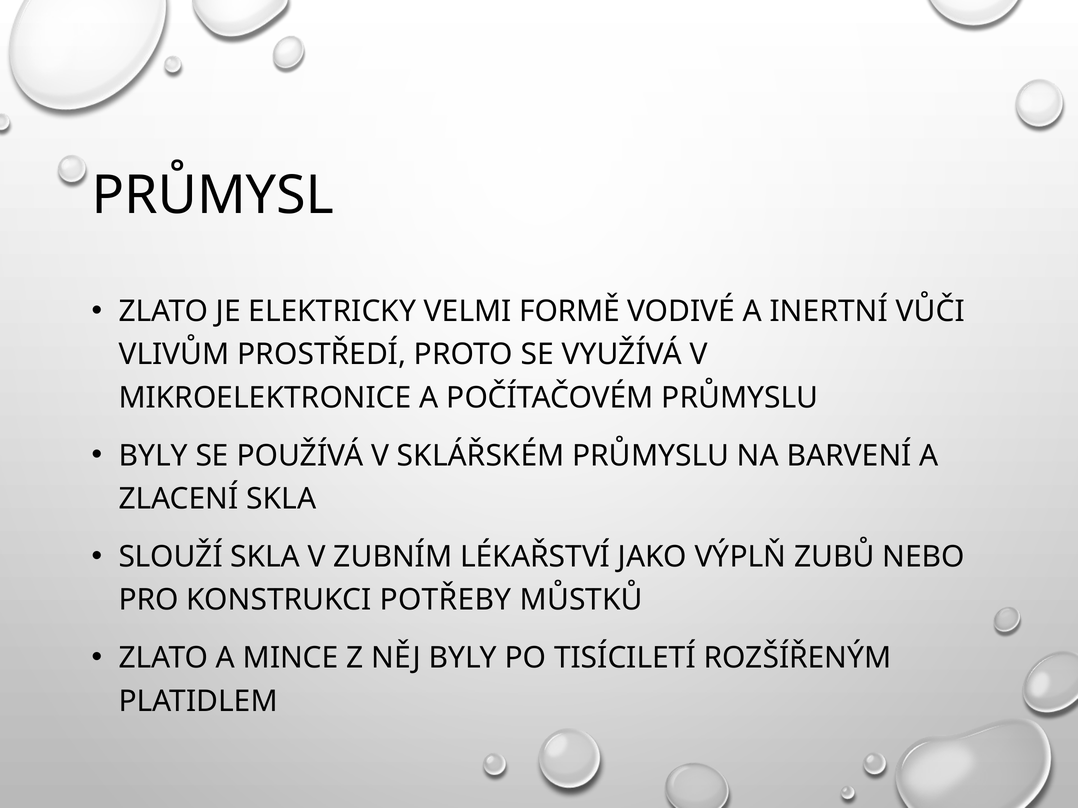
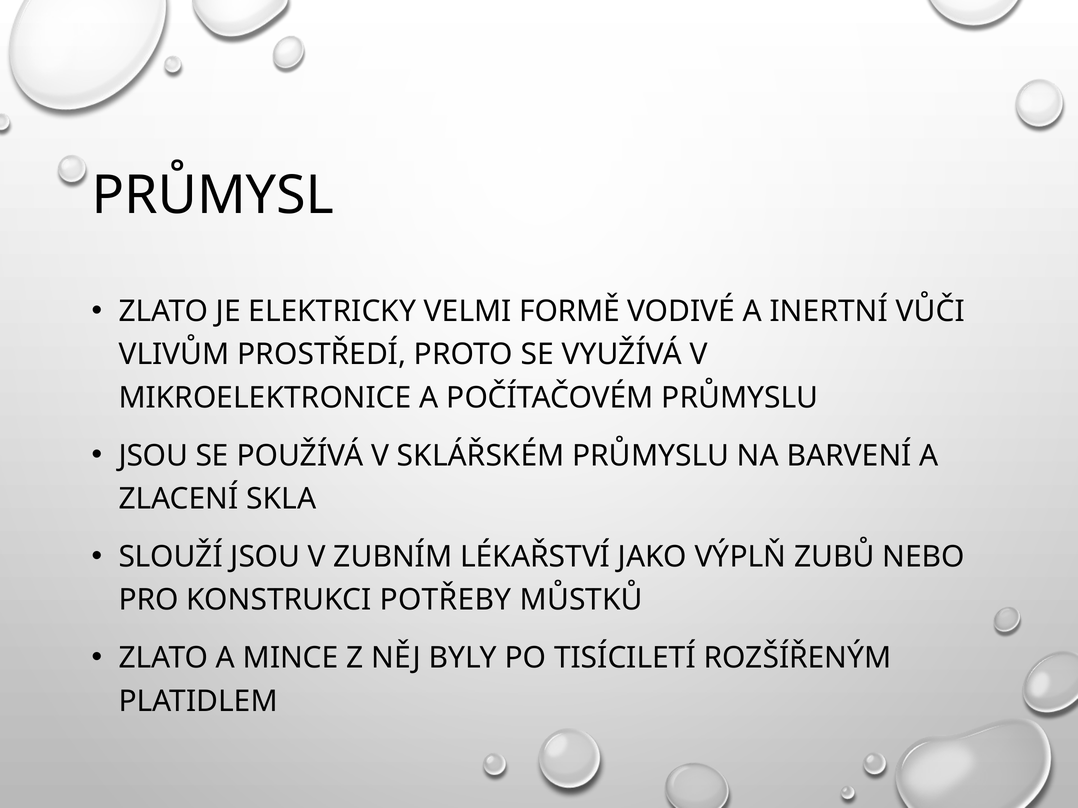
BYLY: BYLY -> JSOU (153, 456)
SLOUŽÍ SKLA: SKLA -> JSOU (265, 557)
